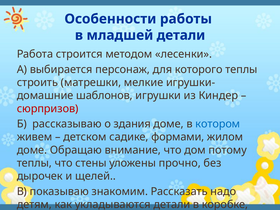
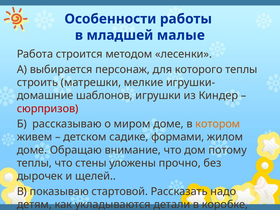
младшей детали: детали -> малые (181, 35)
здания: здания -> миром (132, 124)
котором colour: blue -> orange (218, 124)
знакомим: знакомим -> стартовой (120, 191)
